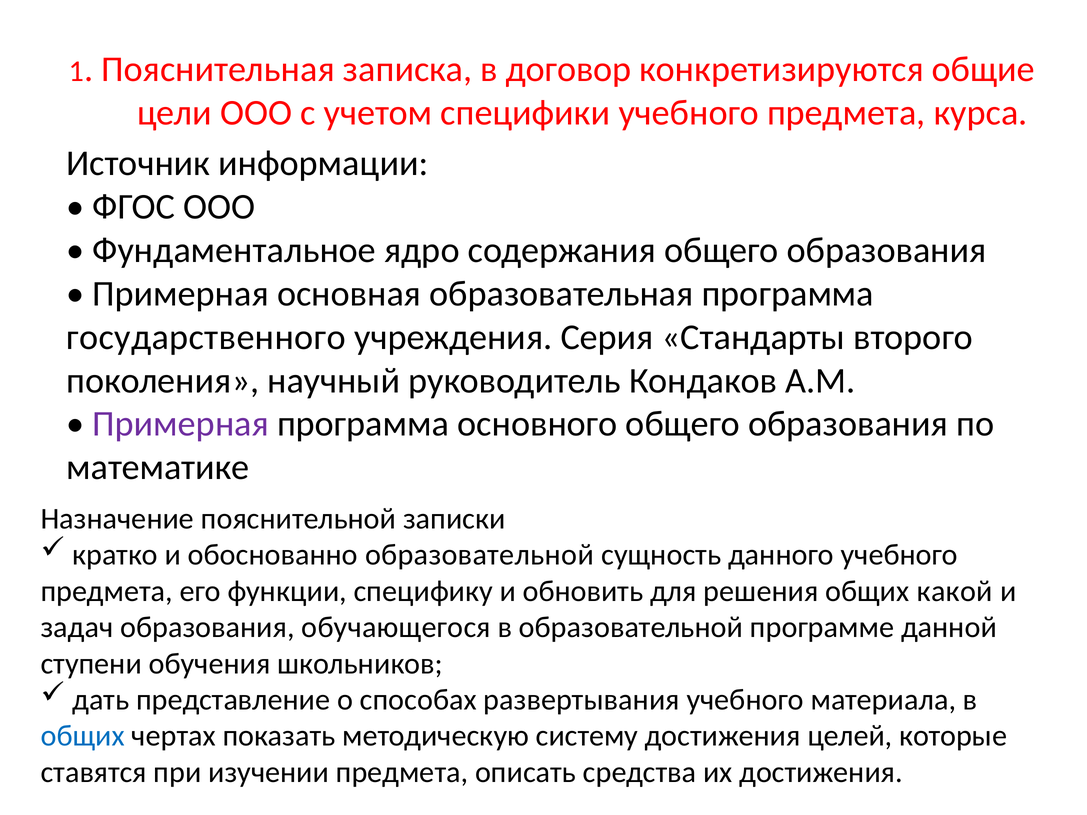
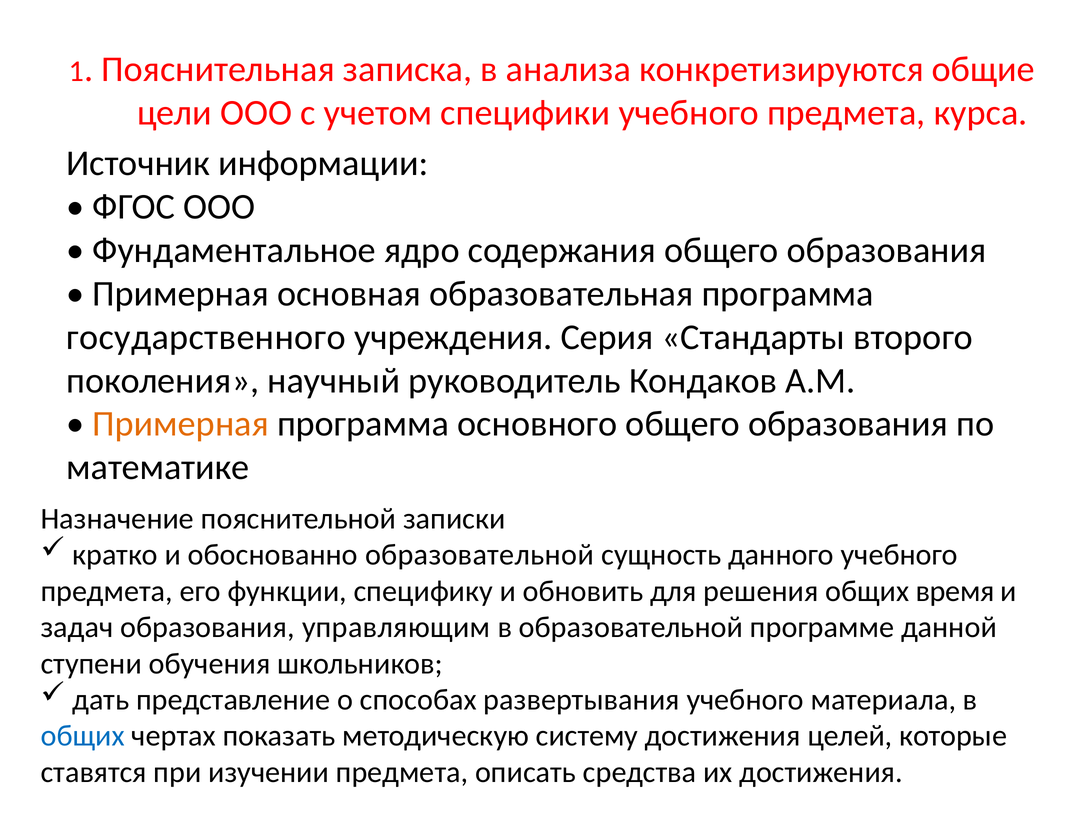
договор: договор -> анализа (568, 69)
Примерная colour: purple -> orange (181, 424)
какой: какой -> время (955, 591)
обучающегося: обучающегося -> управляющим (396, 628)
